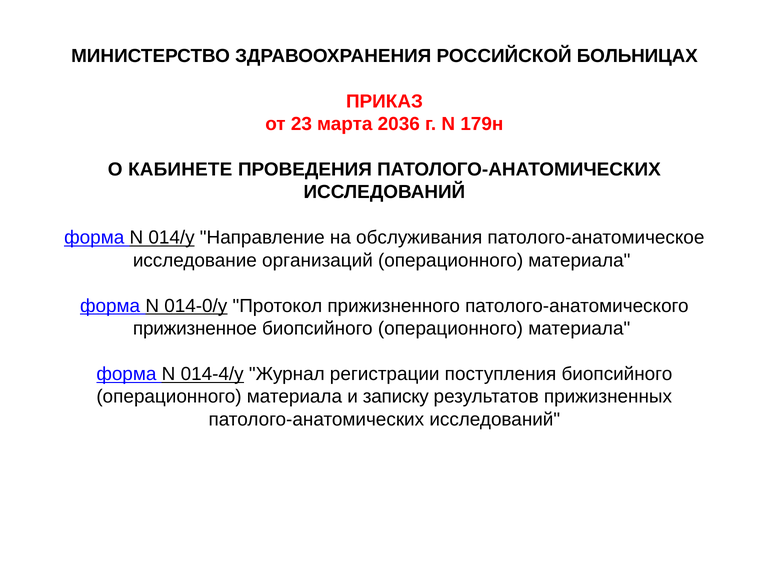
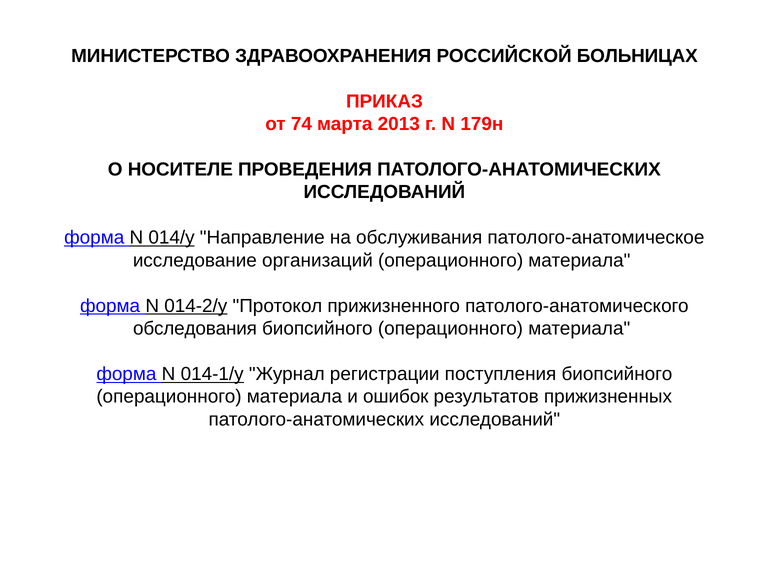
23: 23 -> 74 (301, 124)
2036: 2036 -> 2013 (399, 124)
КАБИНЕТЕ: КАБИНЕТЕ -> НОСИТЕЛЕ (180, 169)
014-0/у: 014-0/у -> 014-2/у (196, 306)
прижизненное: прижизненное -> обследования (195, 328)
014-4/у: 014-4/у -> 014-1/у (212, 374)
записку: записку -> ошибок (396, 396)
